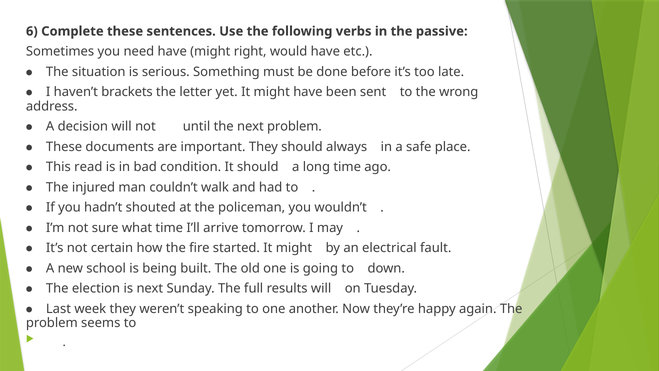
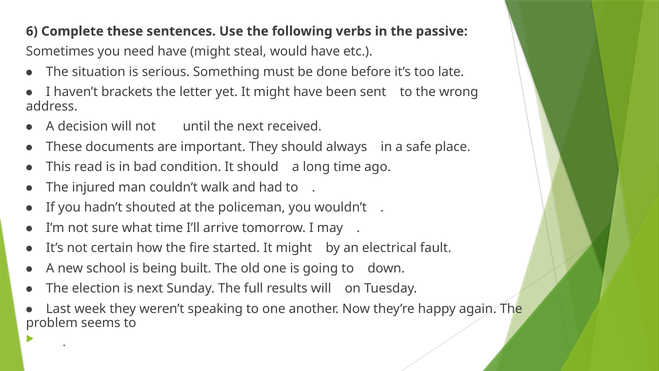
right: right -> steal (250, 52)
next problem: problem -> received (294, 126)
